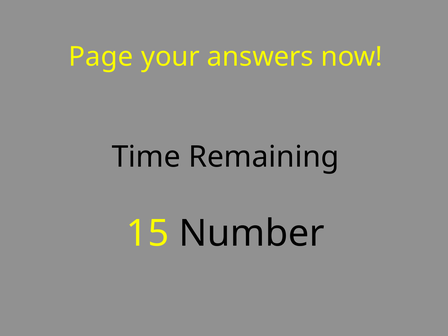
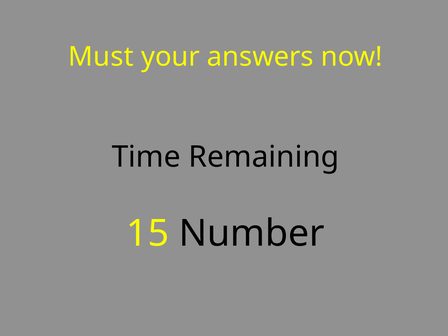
Page: Page -> Must (101, 57)
